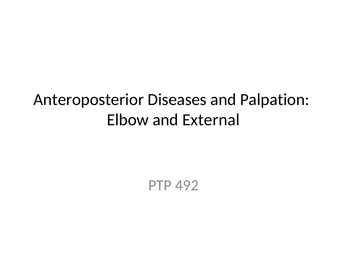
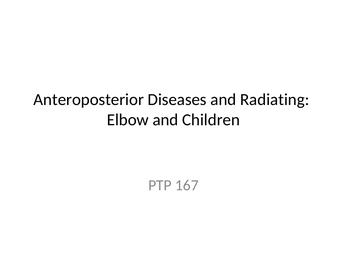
Palpation: Palpation -> Radiating (275, 100)
External: External -> Children (211, 120)
492: 492 -> 167 (187, 186)
